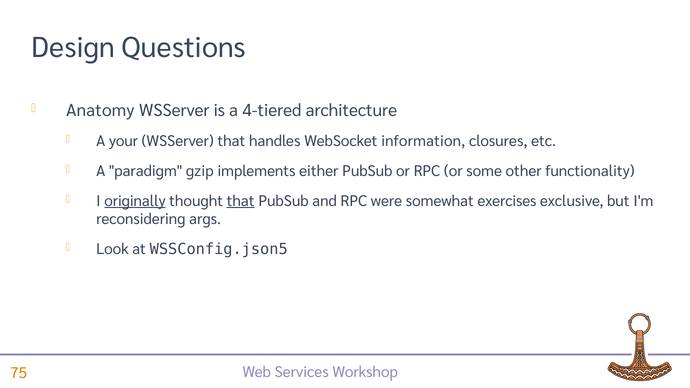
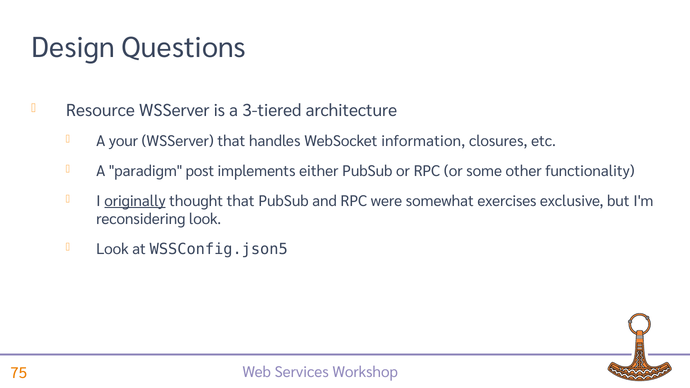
Anatomy: Anatomy -> Resource (100, 110)
4-tiered: 4-tiered -> 3-tiered (272, 110)
gzip: gzip -> post (200, 171)
that underline: present -> none (241, 201)
reconsidering args: args -> look (205, 220)
